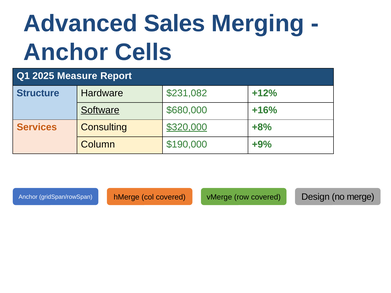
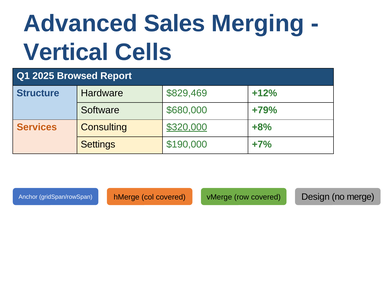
Anchor: Anchor -> Vertical (66, 52)
Measure: Measure -> Browsed (77, 76)
$231,082: $231,082 -> $829,469 (187, 93)
Software underline: present -> none (100, 110)
+16%: +16% -> +79% (265, 110)
Column: Column -> Settings (98, 144)
+9%: +9% -> +7% (262, 144)
